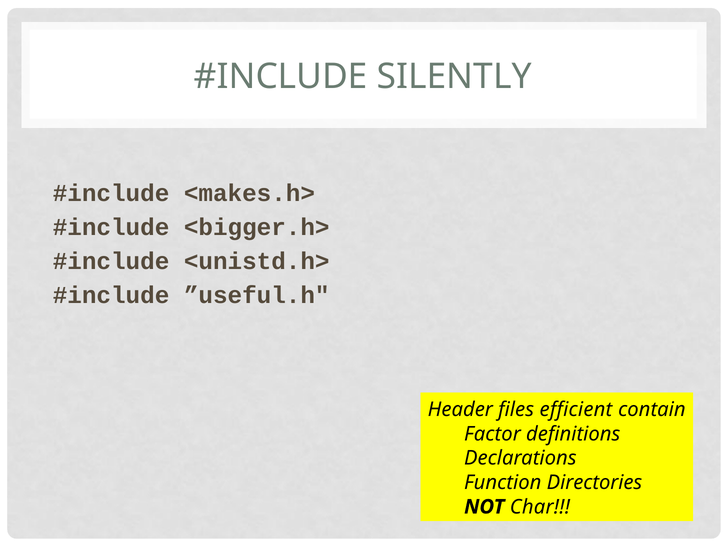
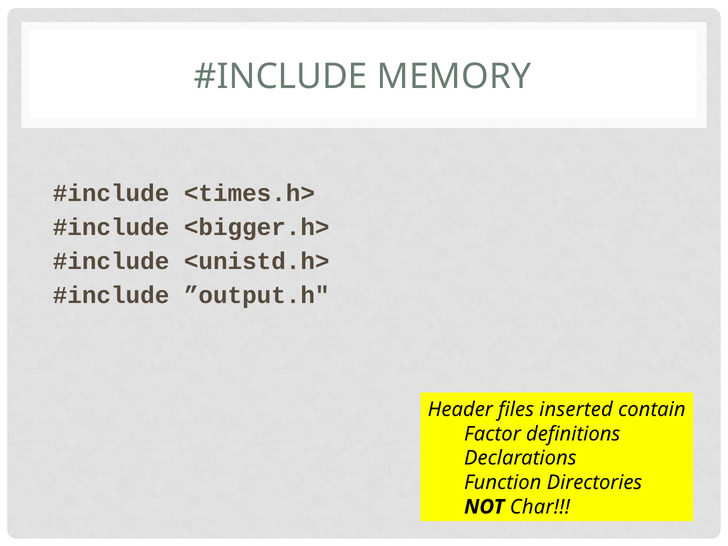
SILENTLY: SILENTLY -> MEMORY (454, 76)
<makes.h>: <makes.h> -> <times.h> (249, 193)
”useful.h: ”useful.h -> ”output.h (257, 295)
efficient: efficient -> inserted (576, 410)
